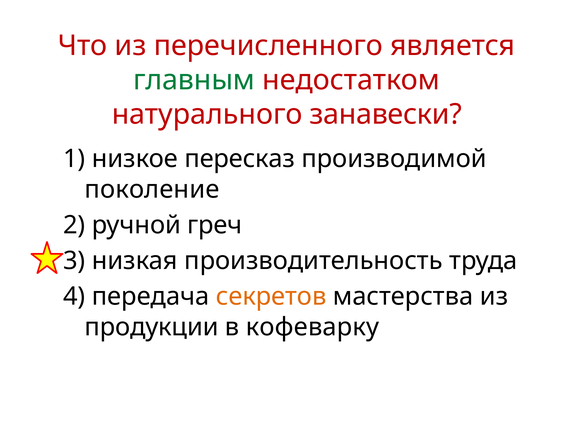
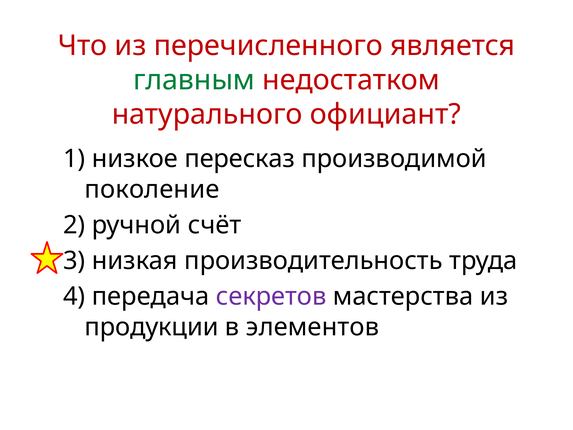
занавески: занавески -> официант (385, 114)
греч: греч -> счёт (215, 225)
секретов colour: orange -> purple (271, 296)
кофеварку: кофеварку -> элементов (313, 327)
